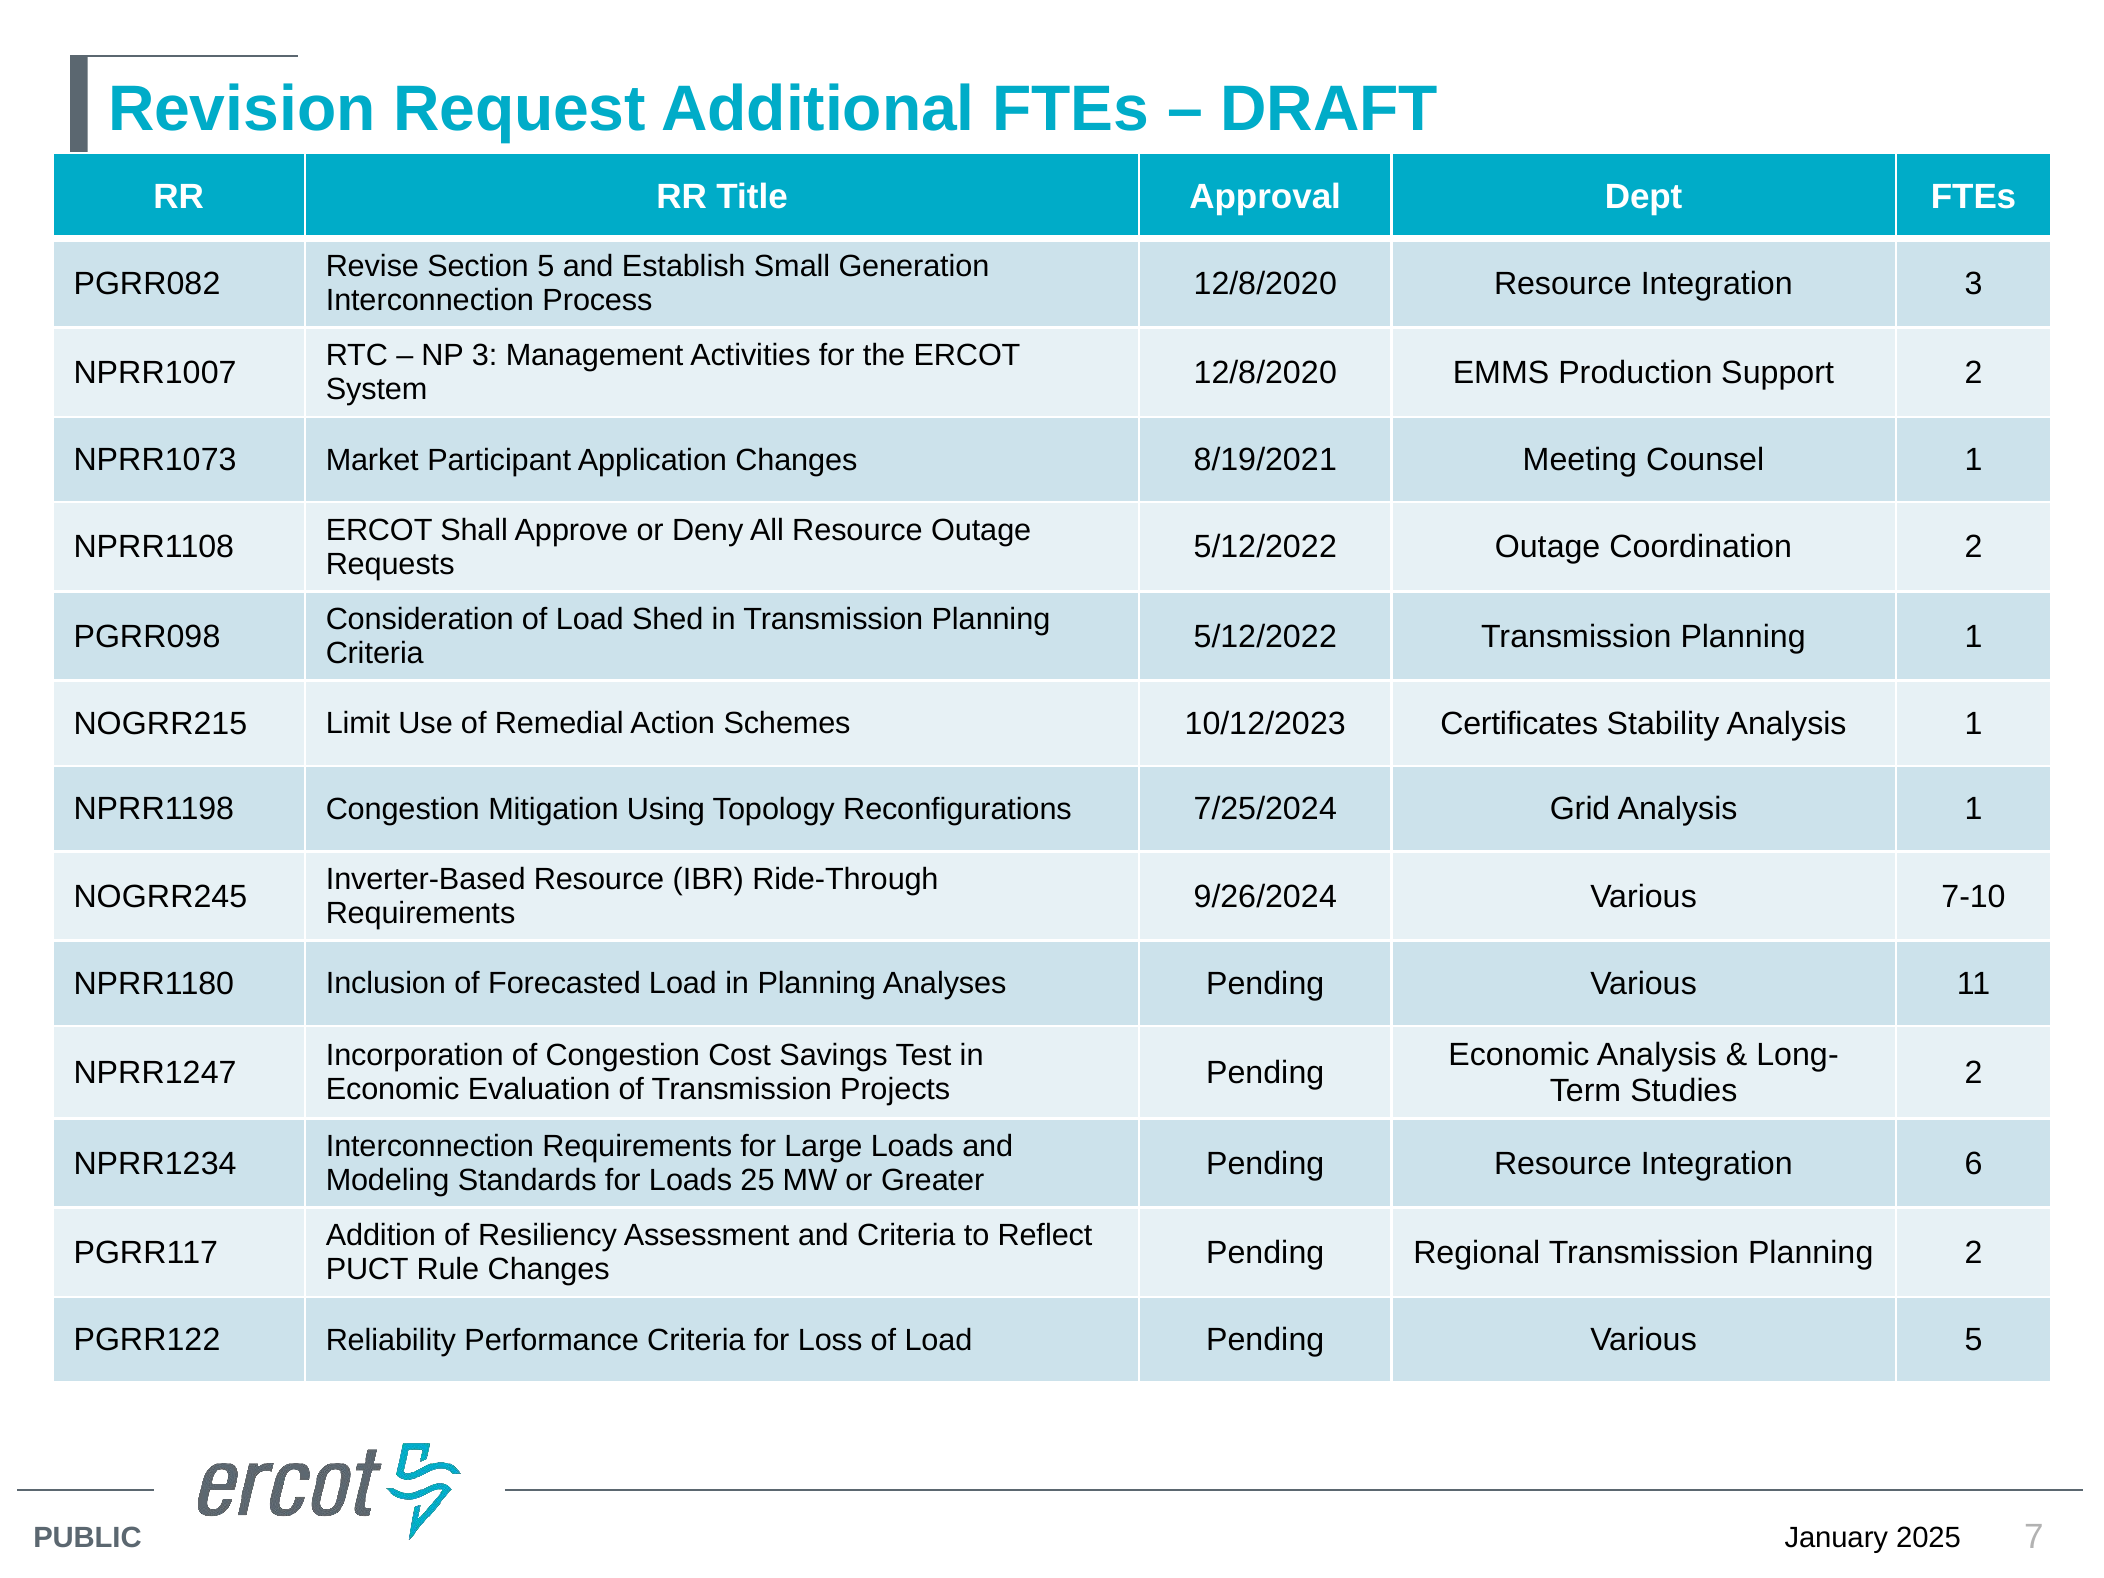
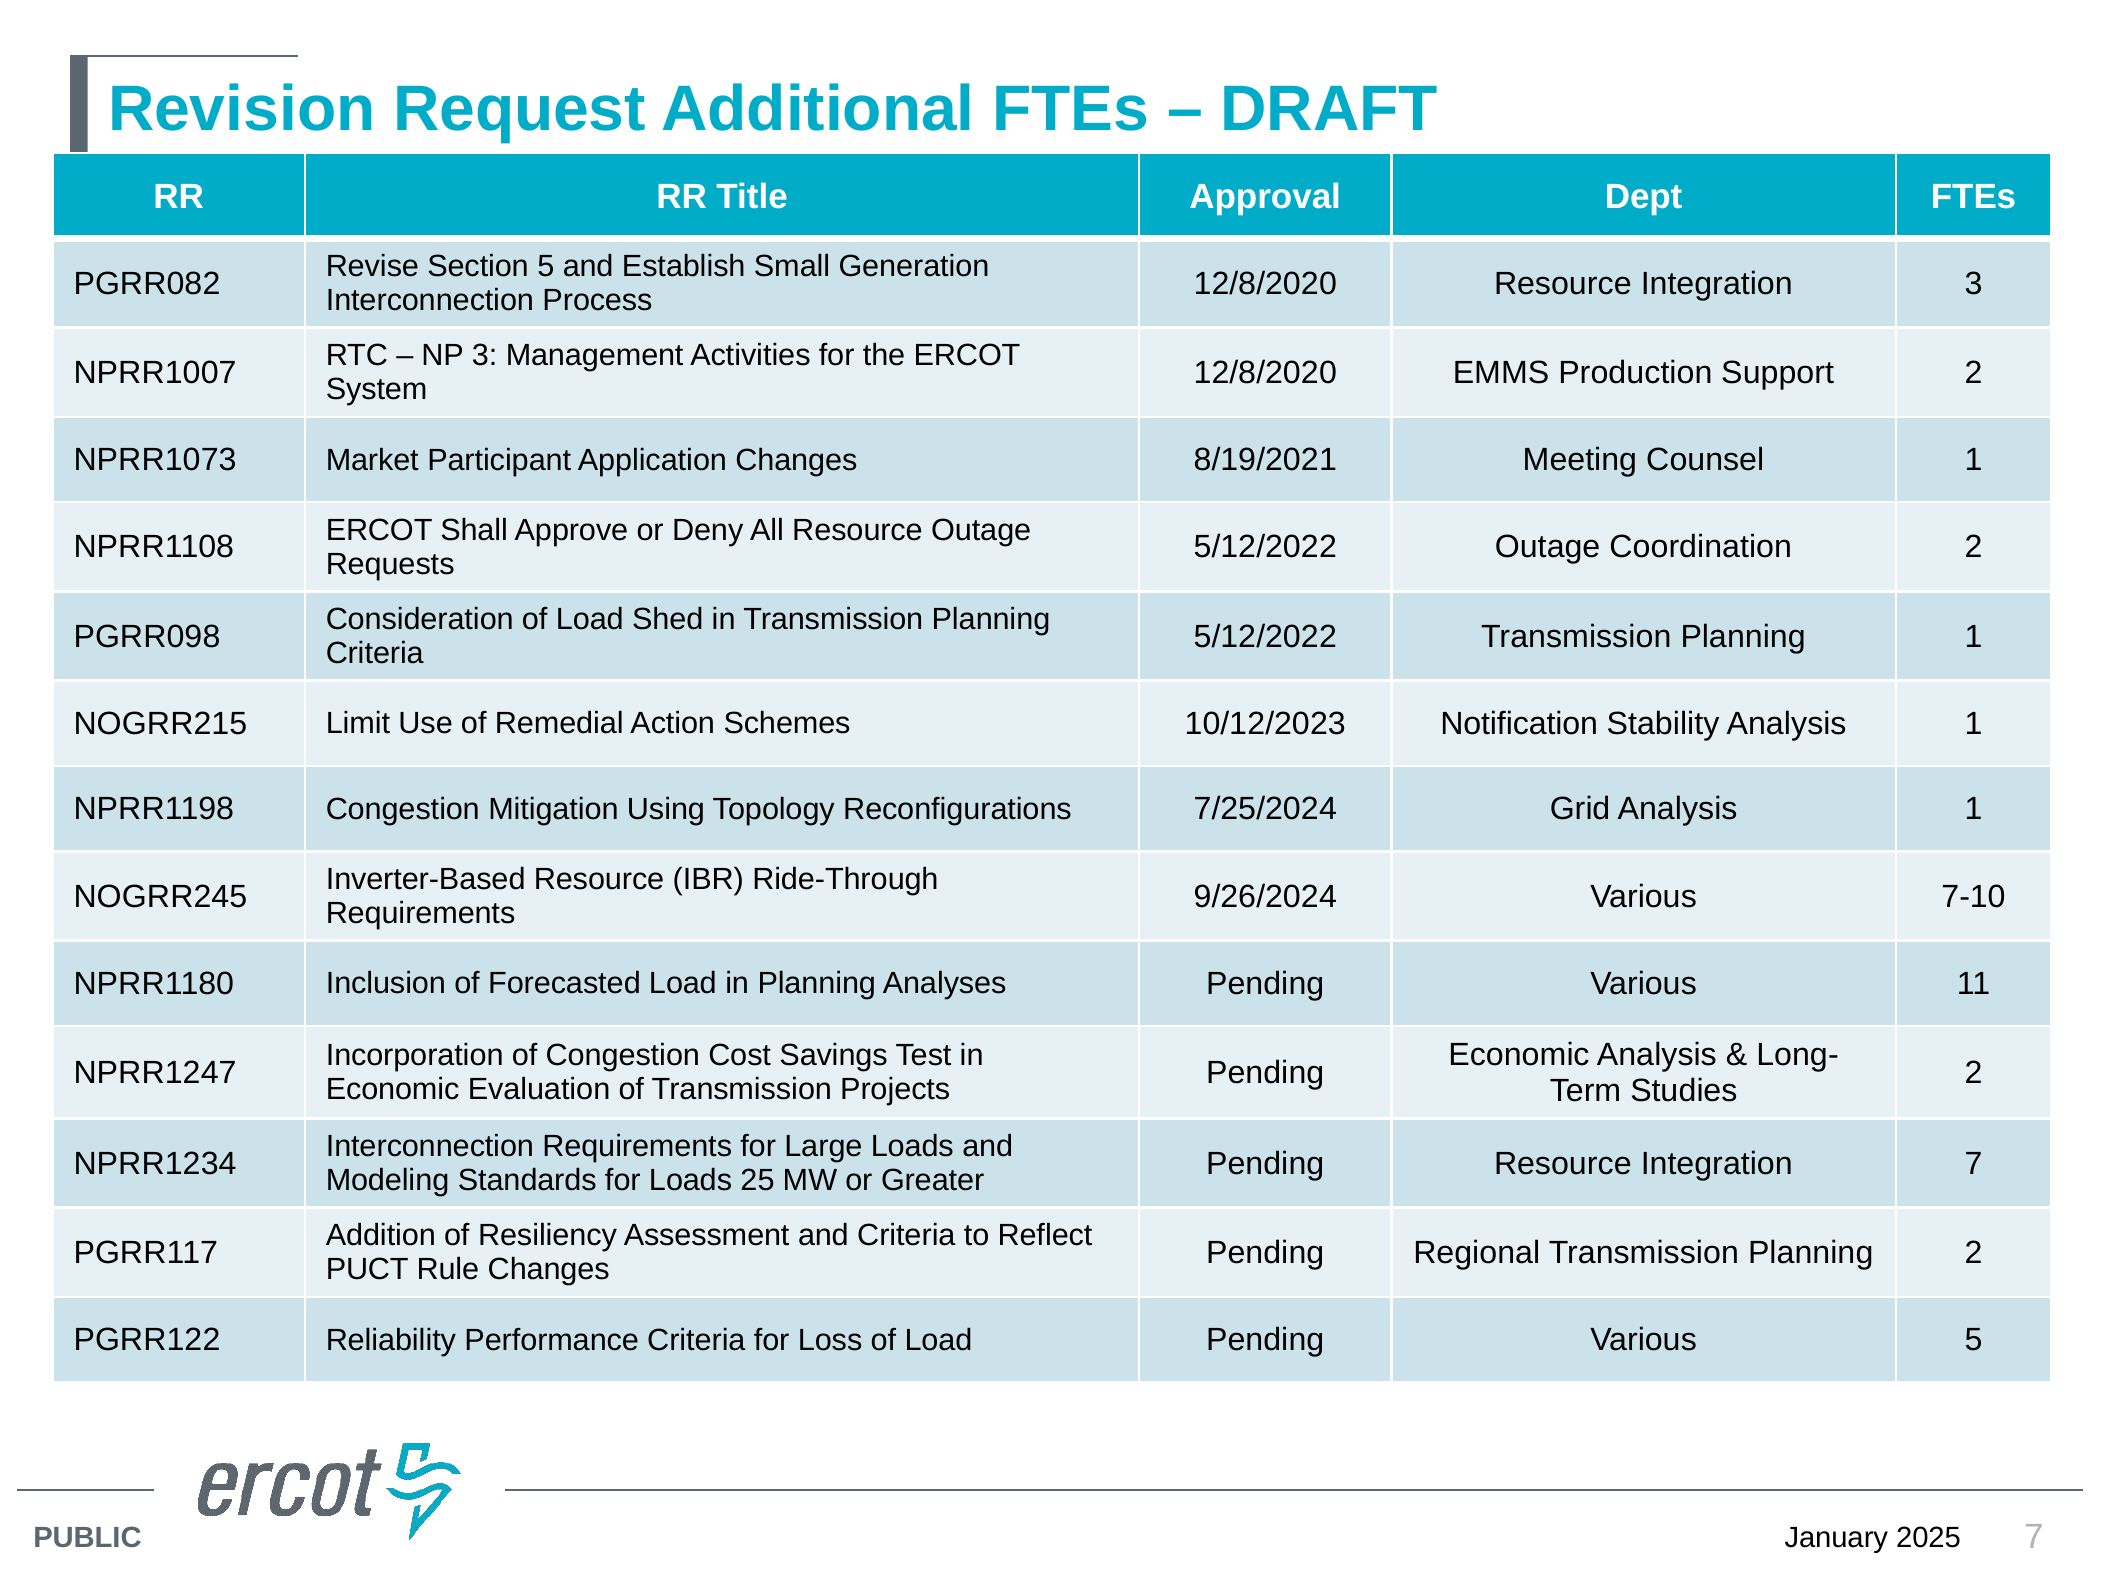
Certificates: Certificates -> Notification (1519, 724)
Integration 6: 6 -> 7 (1974, 1164)
